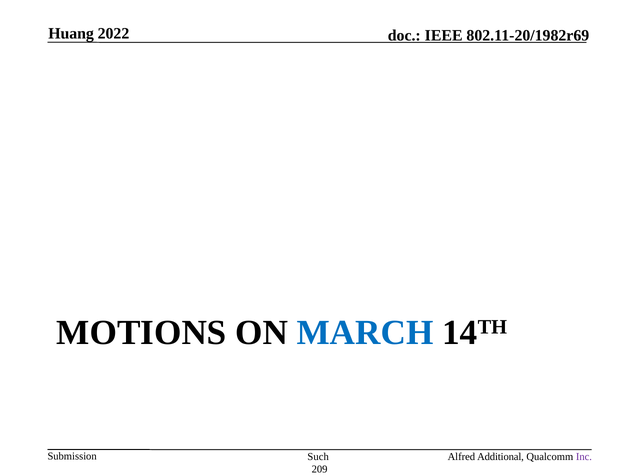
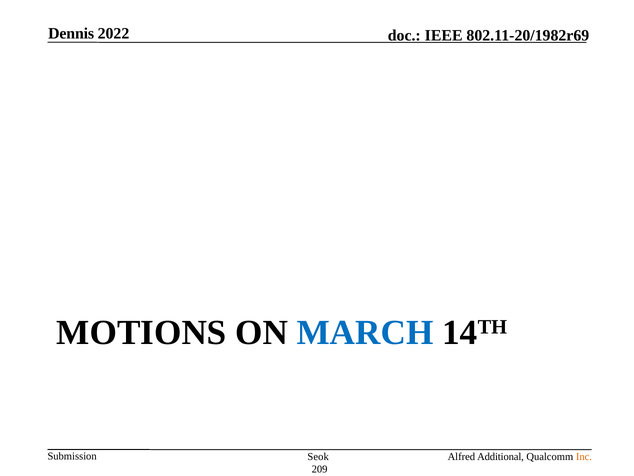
Huang: Huang -> Dennis (71, 34)
Such: Such -> Seok (318, 456)
Inc colour: purple -> orange (584, 456)
